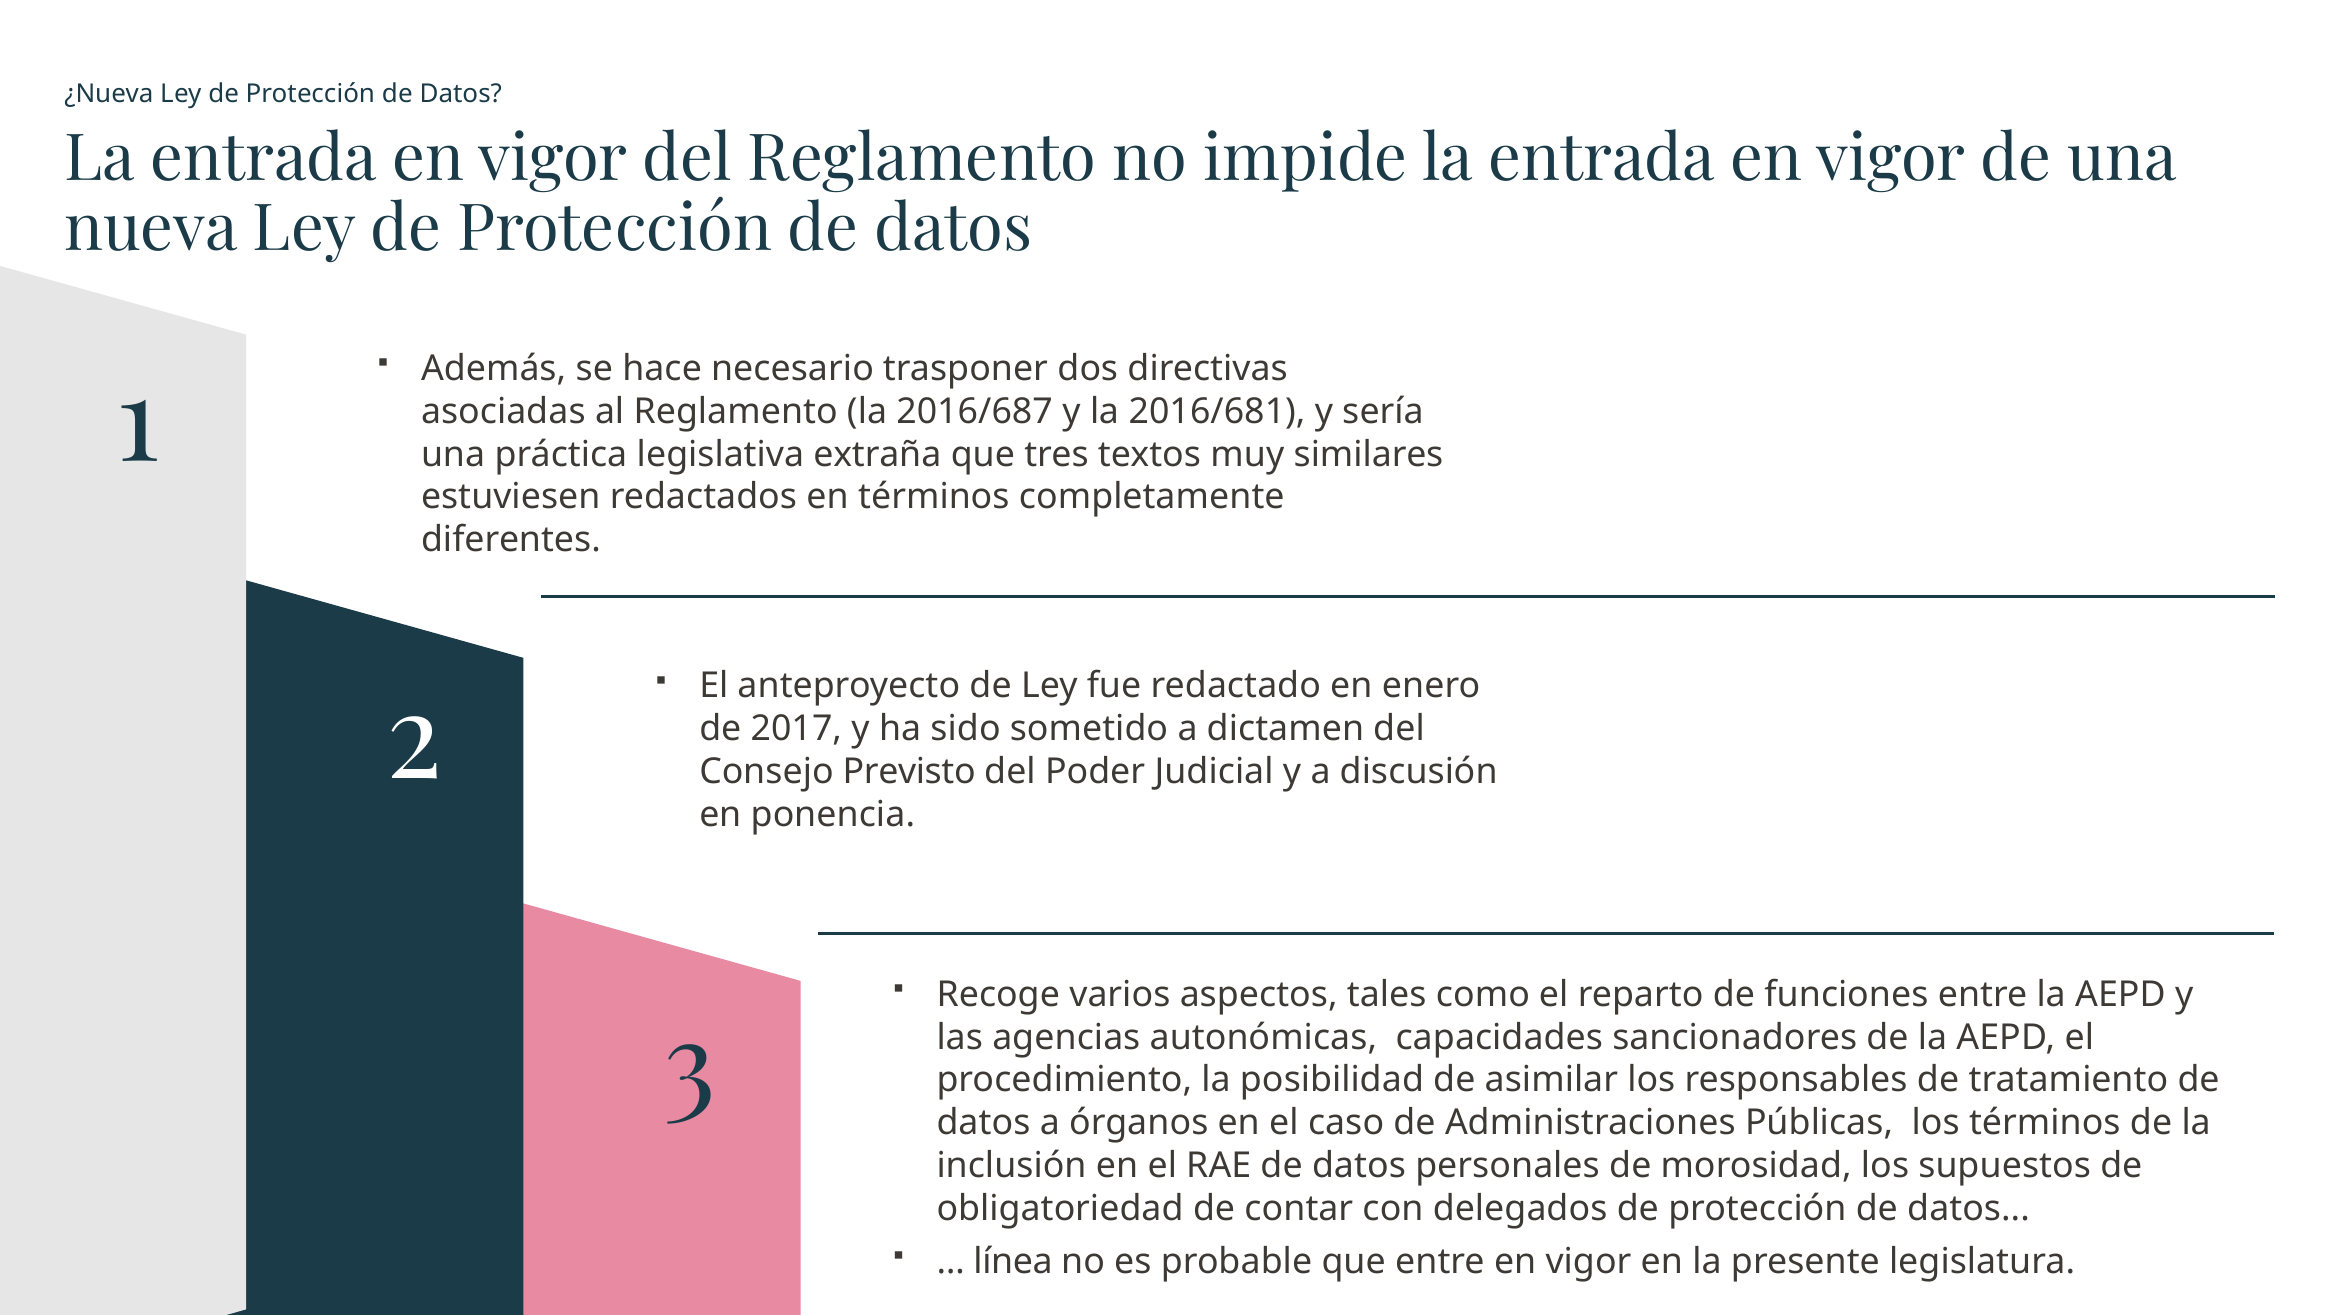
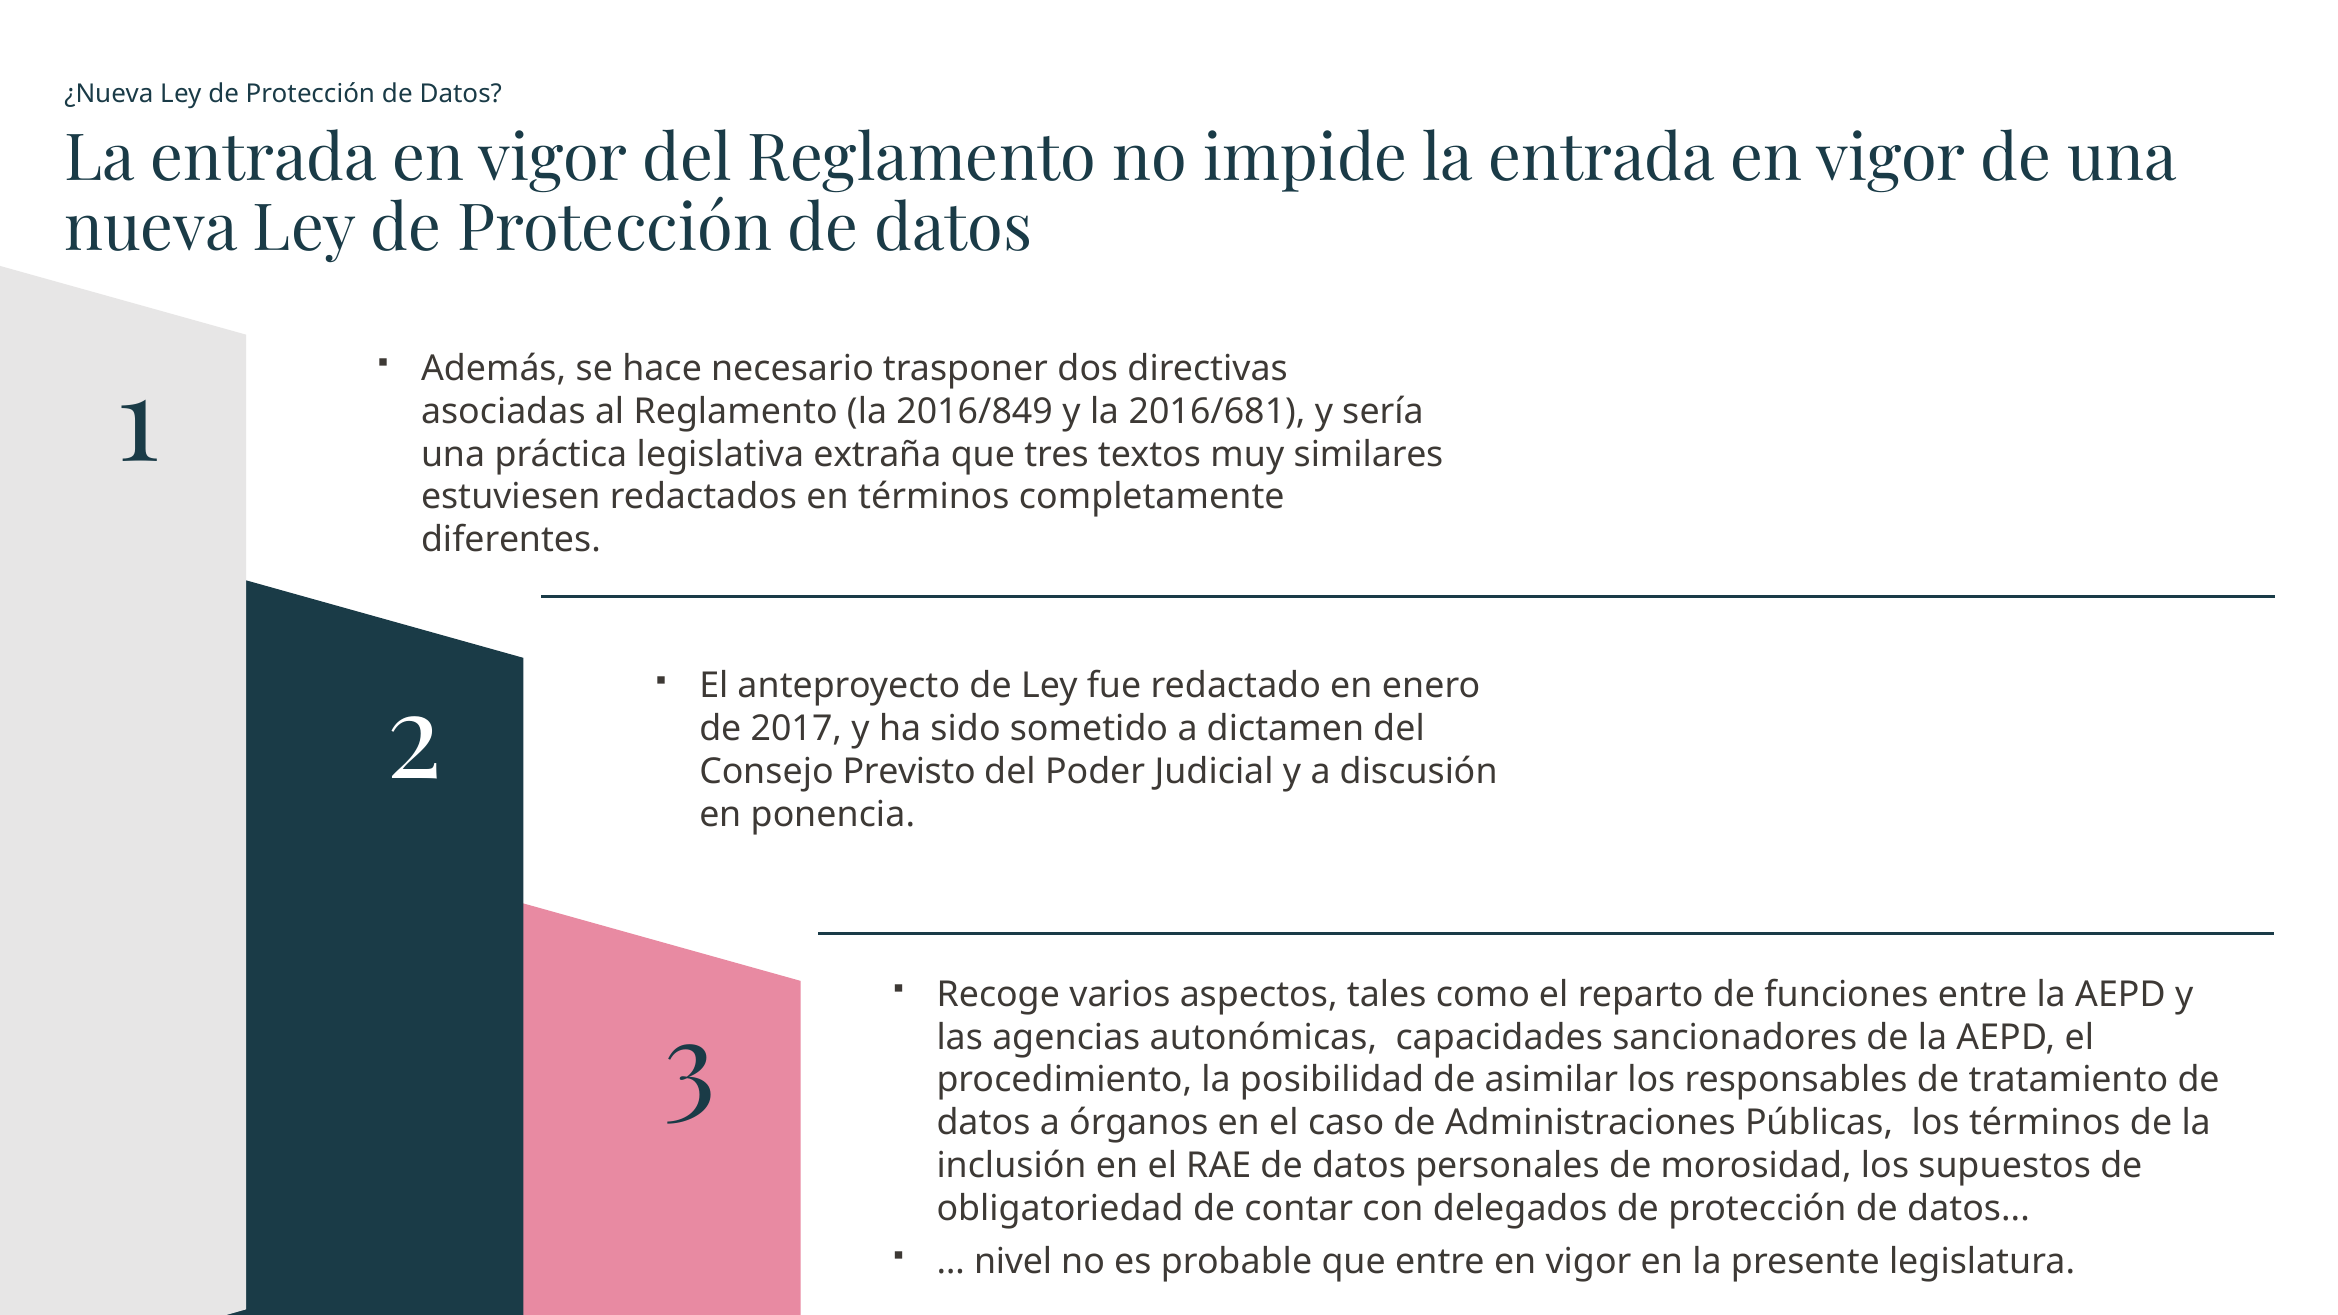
2016/687: 2016/687 -> 2016/849 (975, 411)
línea: línea -> nivel (1013, 1262)
